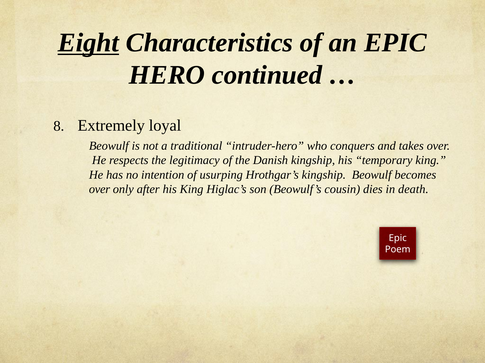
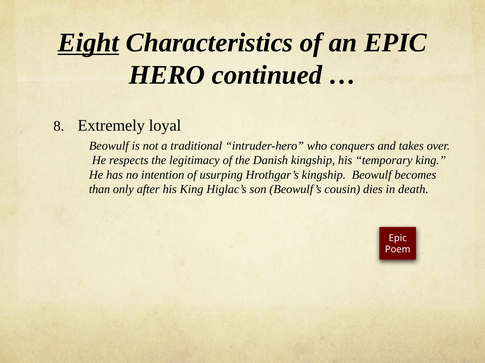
over: over -> than (100, 190)
